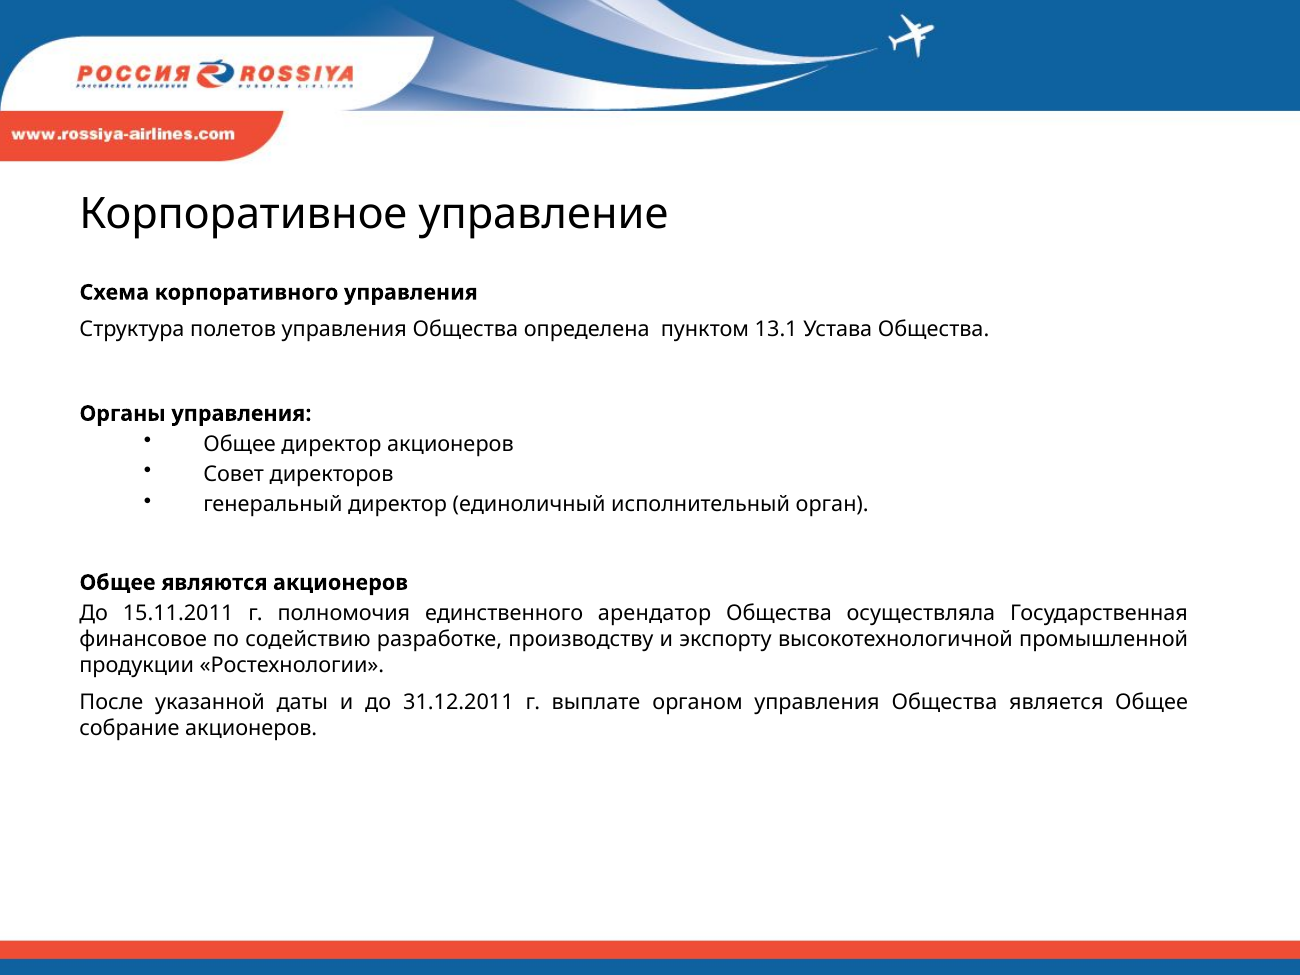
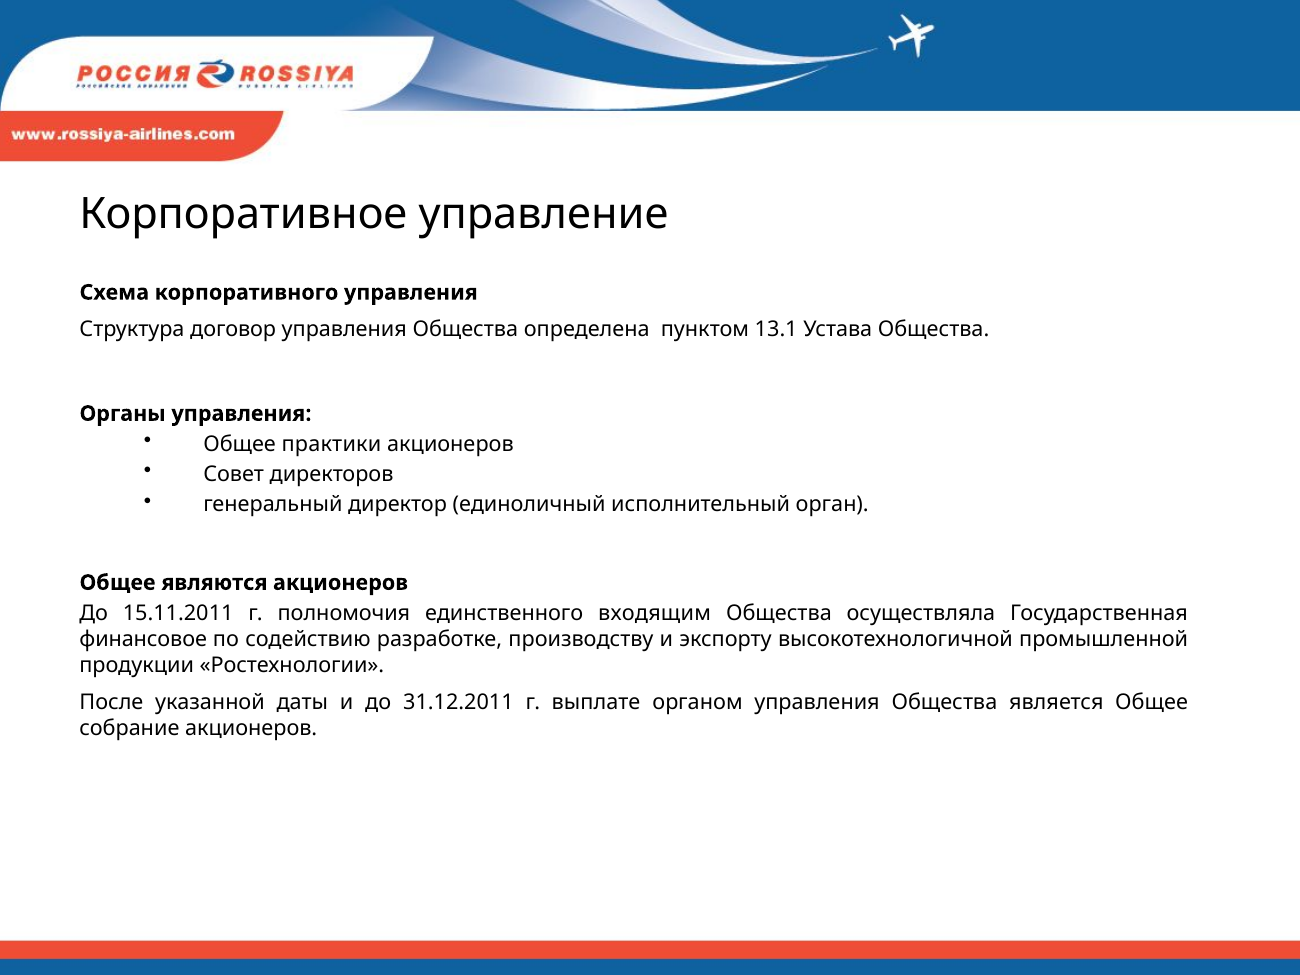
полетов: полетов -> договор (233, 329)
Общее директор: директор -> практики (331, 444)
арендатор: арендатор -> входящим (655, 613)
